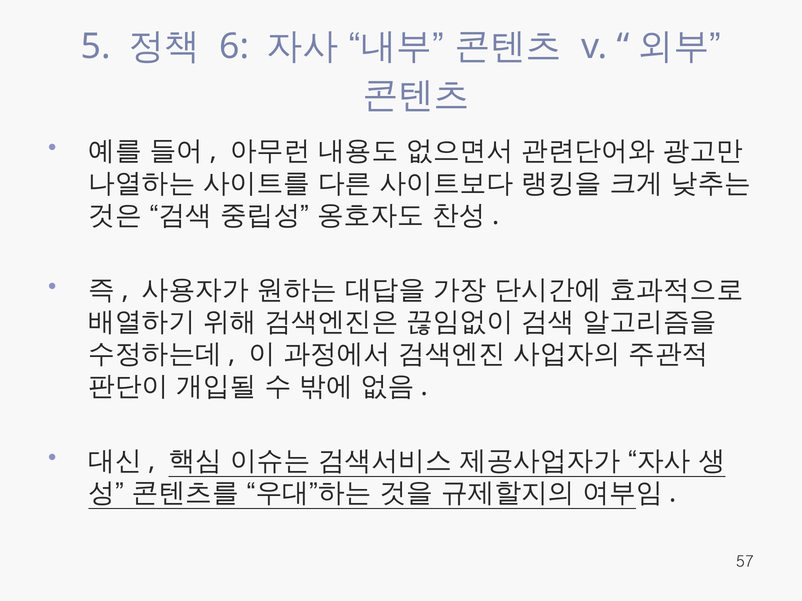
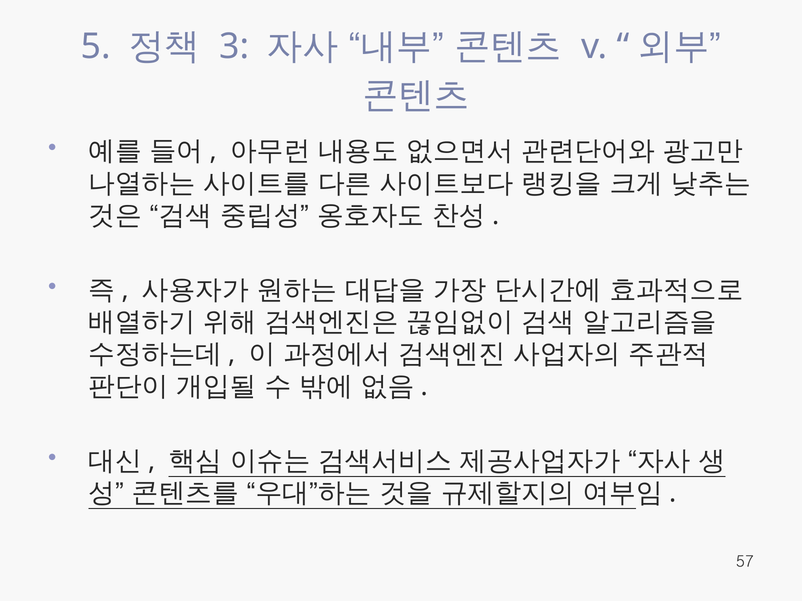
6: 6 -> 3 (234, 46)
